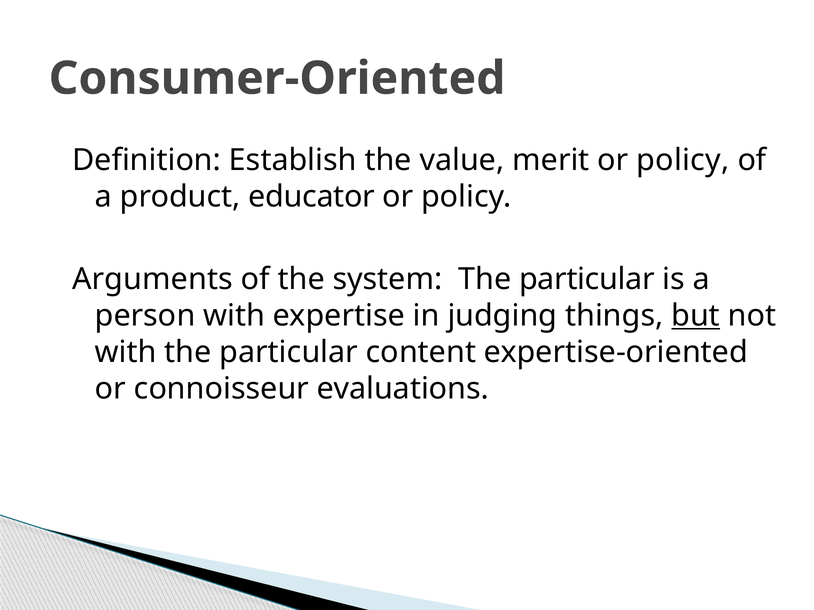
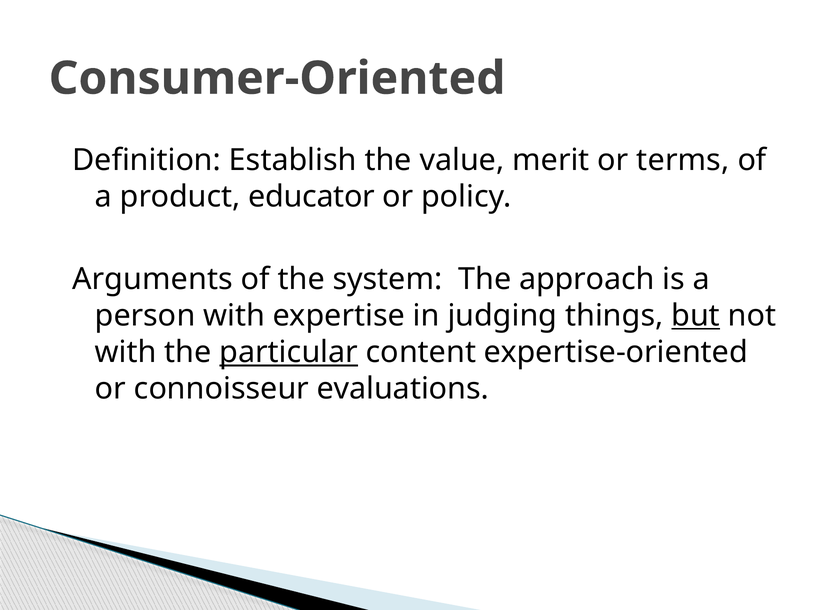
merit or policy: policy -> terms (683, 160)
system The particular: particular -> approach (587, 279)
particular underline: none -> present (289, 353)
